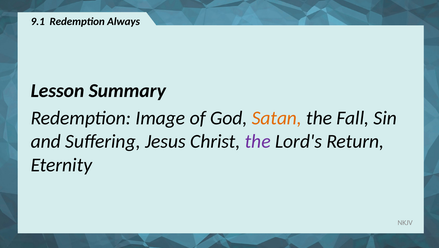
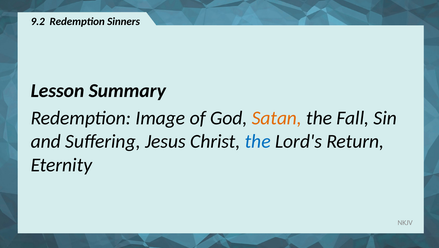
9.1: 9.1 -> 9.2 (38, 21)
Always: Always -> Sinners (124, 21)
the colour: purple -> blue (258, 141)
